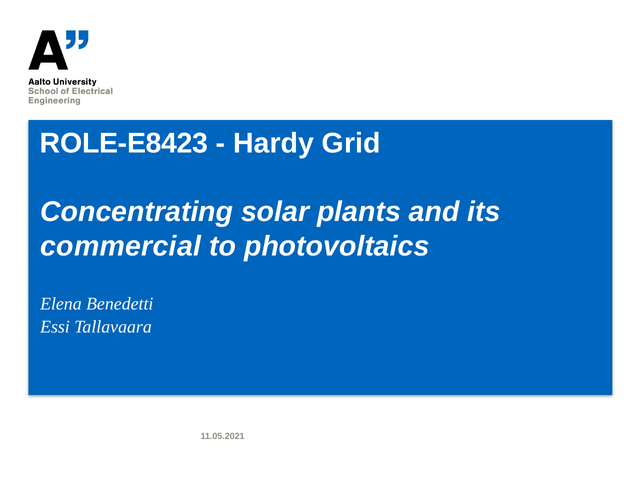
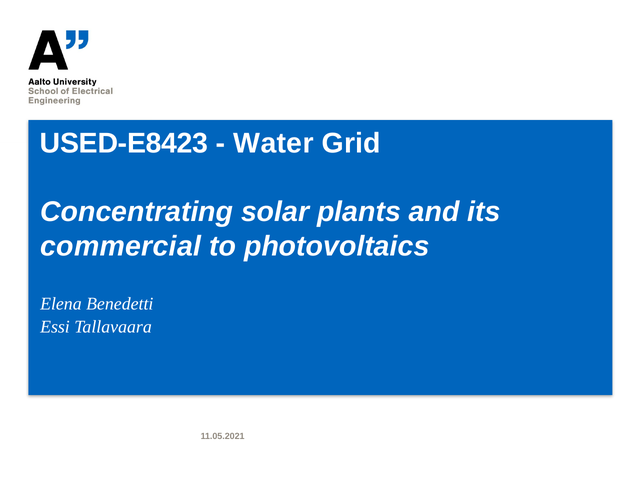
ROLE-E8423: ROLE-E8423 -> USED-E8423 (124, 143)
Hardy: Hardy -> Water (273, 143)
